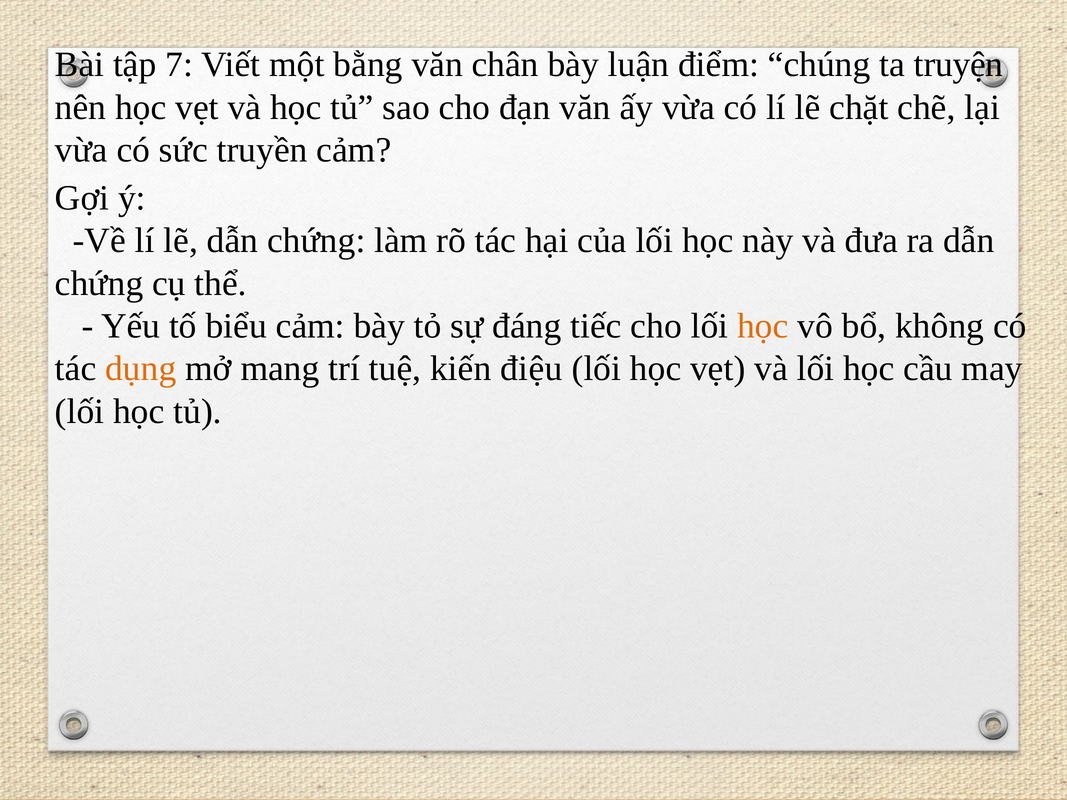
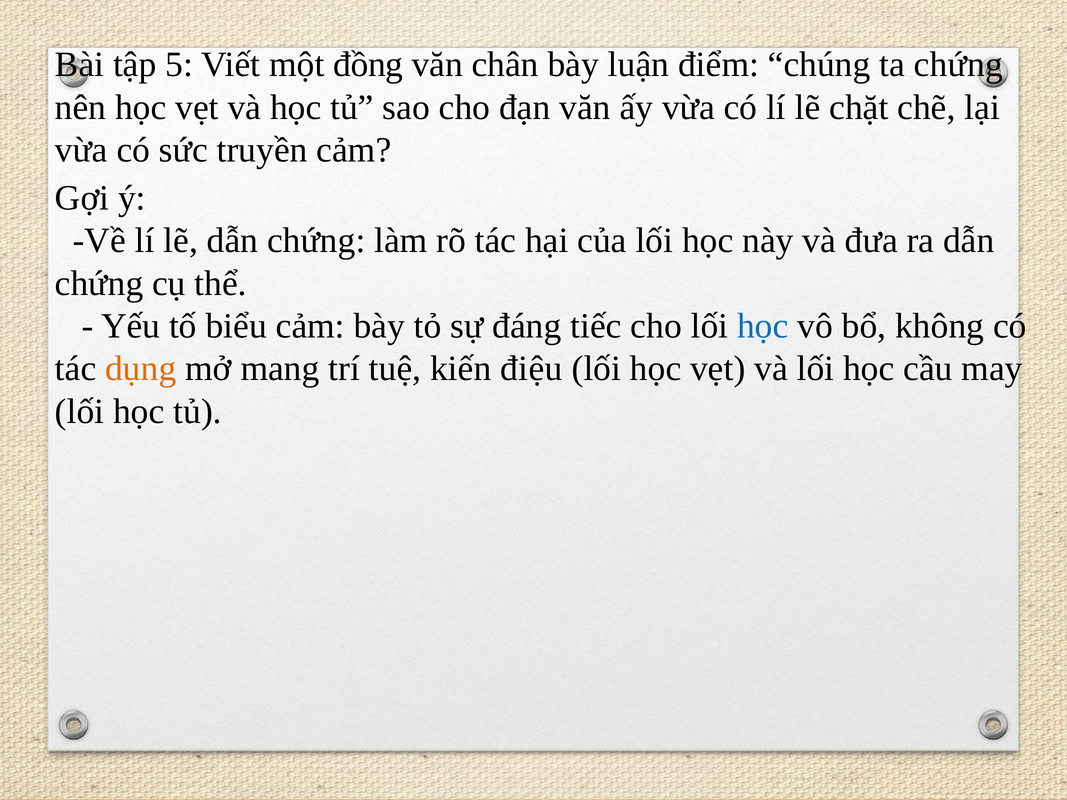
7: 7 -> 5 (179, 65)
bằng: bằng -> đồng (368, 65)
ta truyện: truyện -> chứng (958, 65)
học colour: orange -> blue (763, 326)
